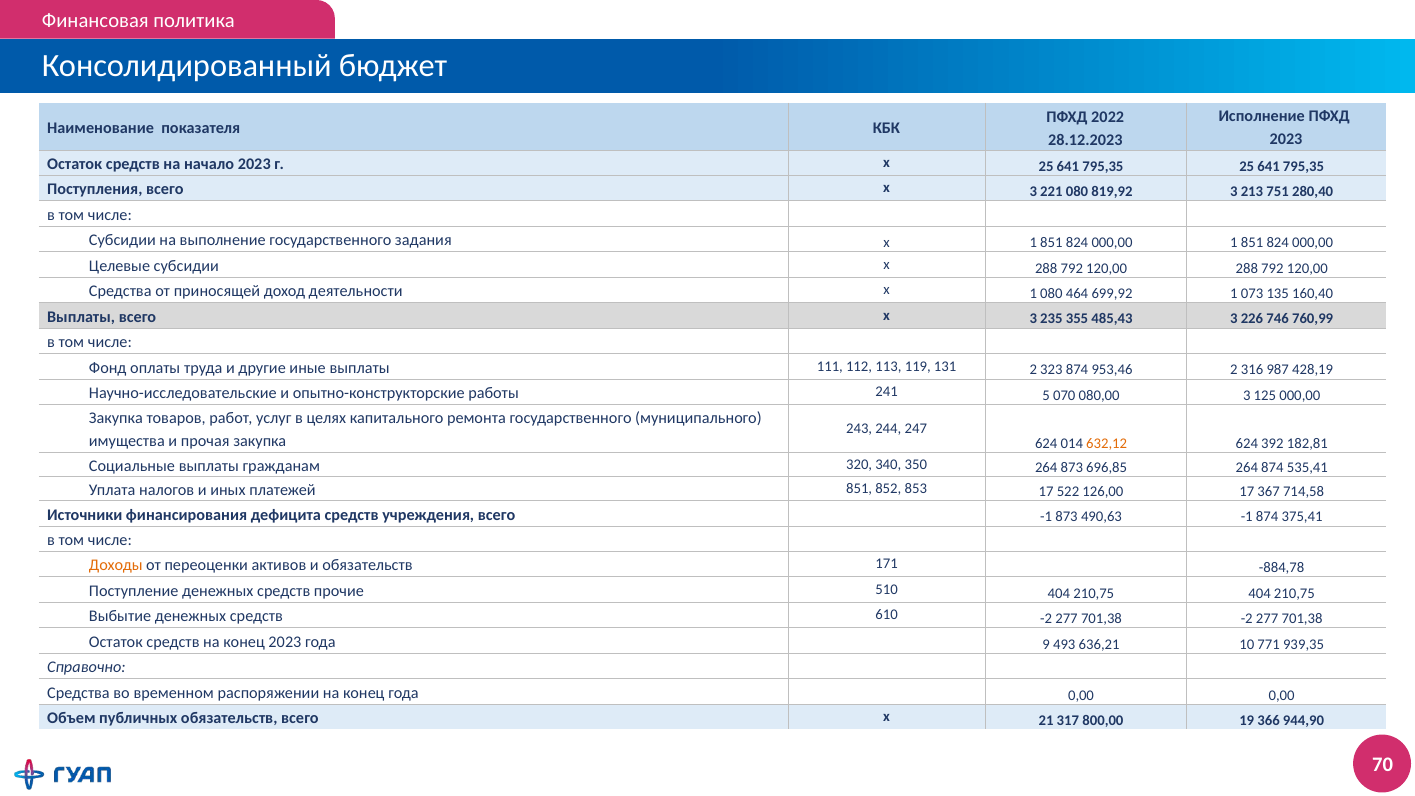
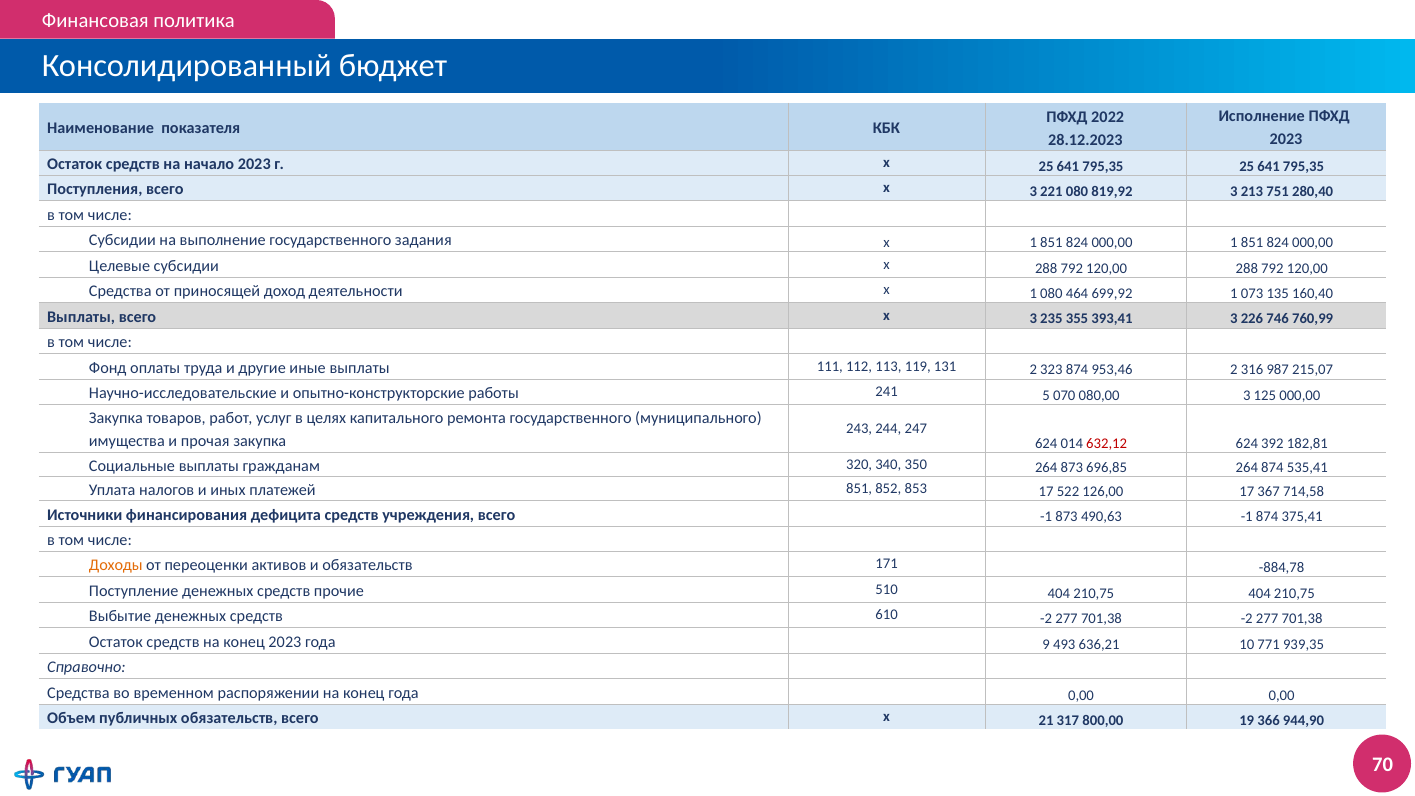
485,43: 485,43 -> 393,41 (1112, 319)
428,19: 428,19 -> 215,07 (1313, 370)
632,12 colour: orange -> red (1107, 443)
